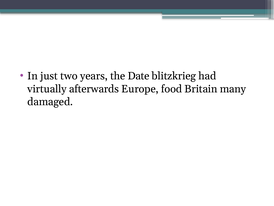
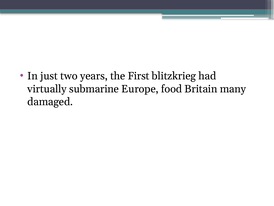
Date: Date -> First (139, 76)
afterwards: afterwards -> submarine (94, 89)
